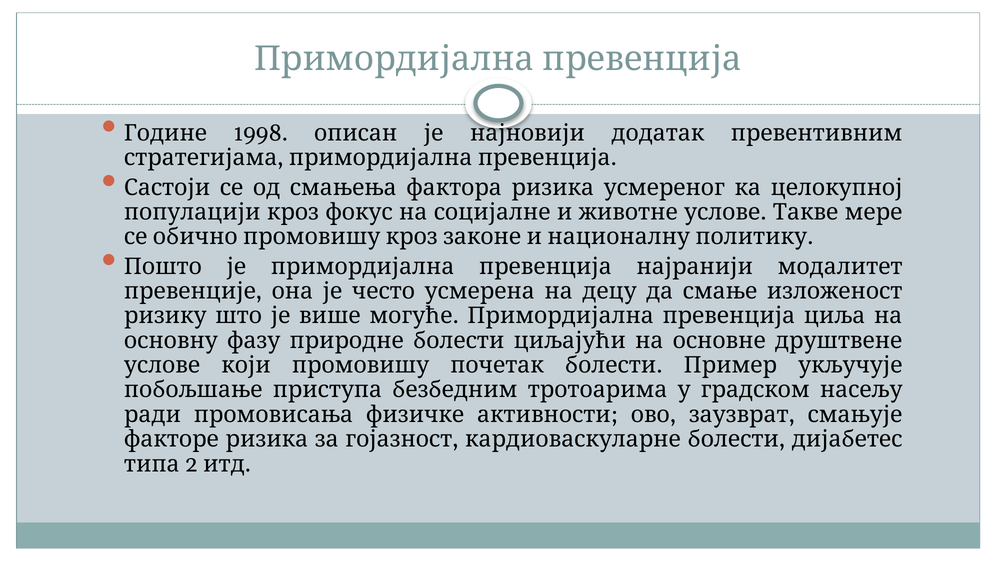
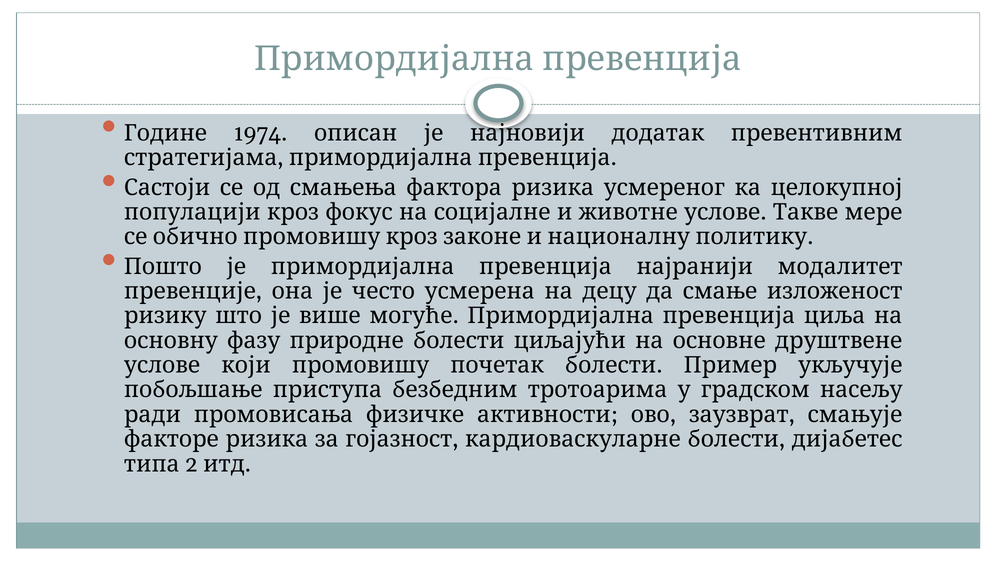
1998: 1998 -> 1974 (261, 133)
